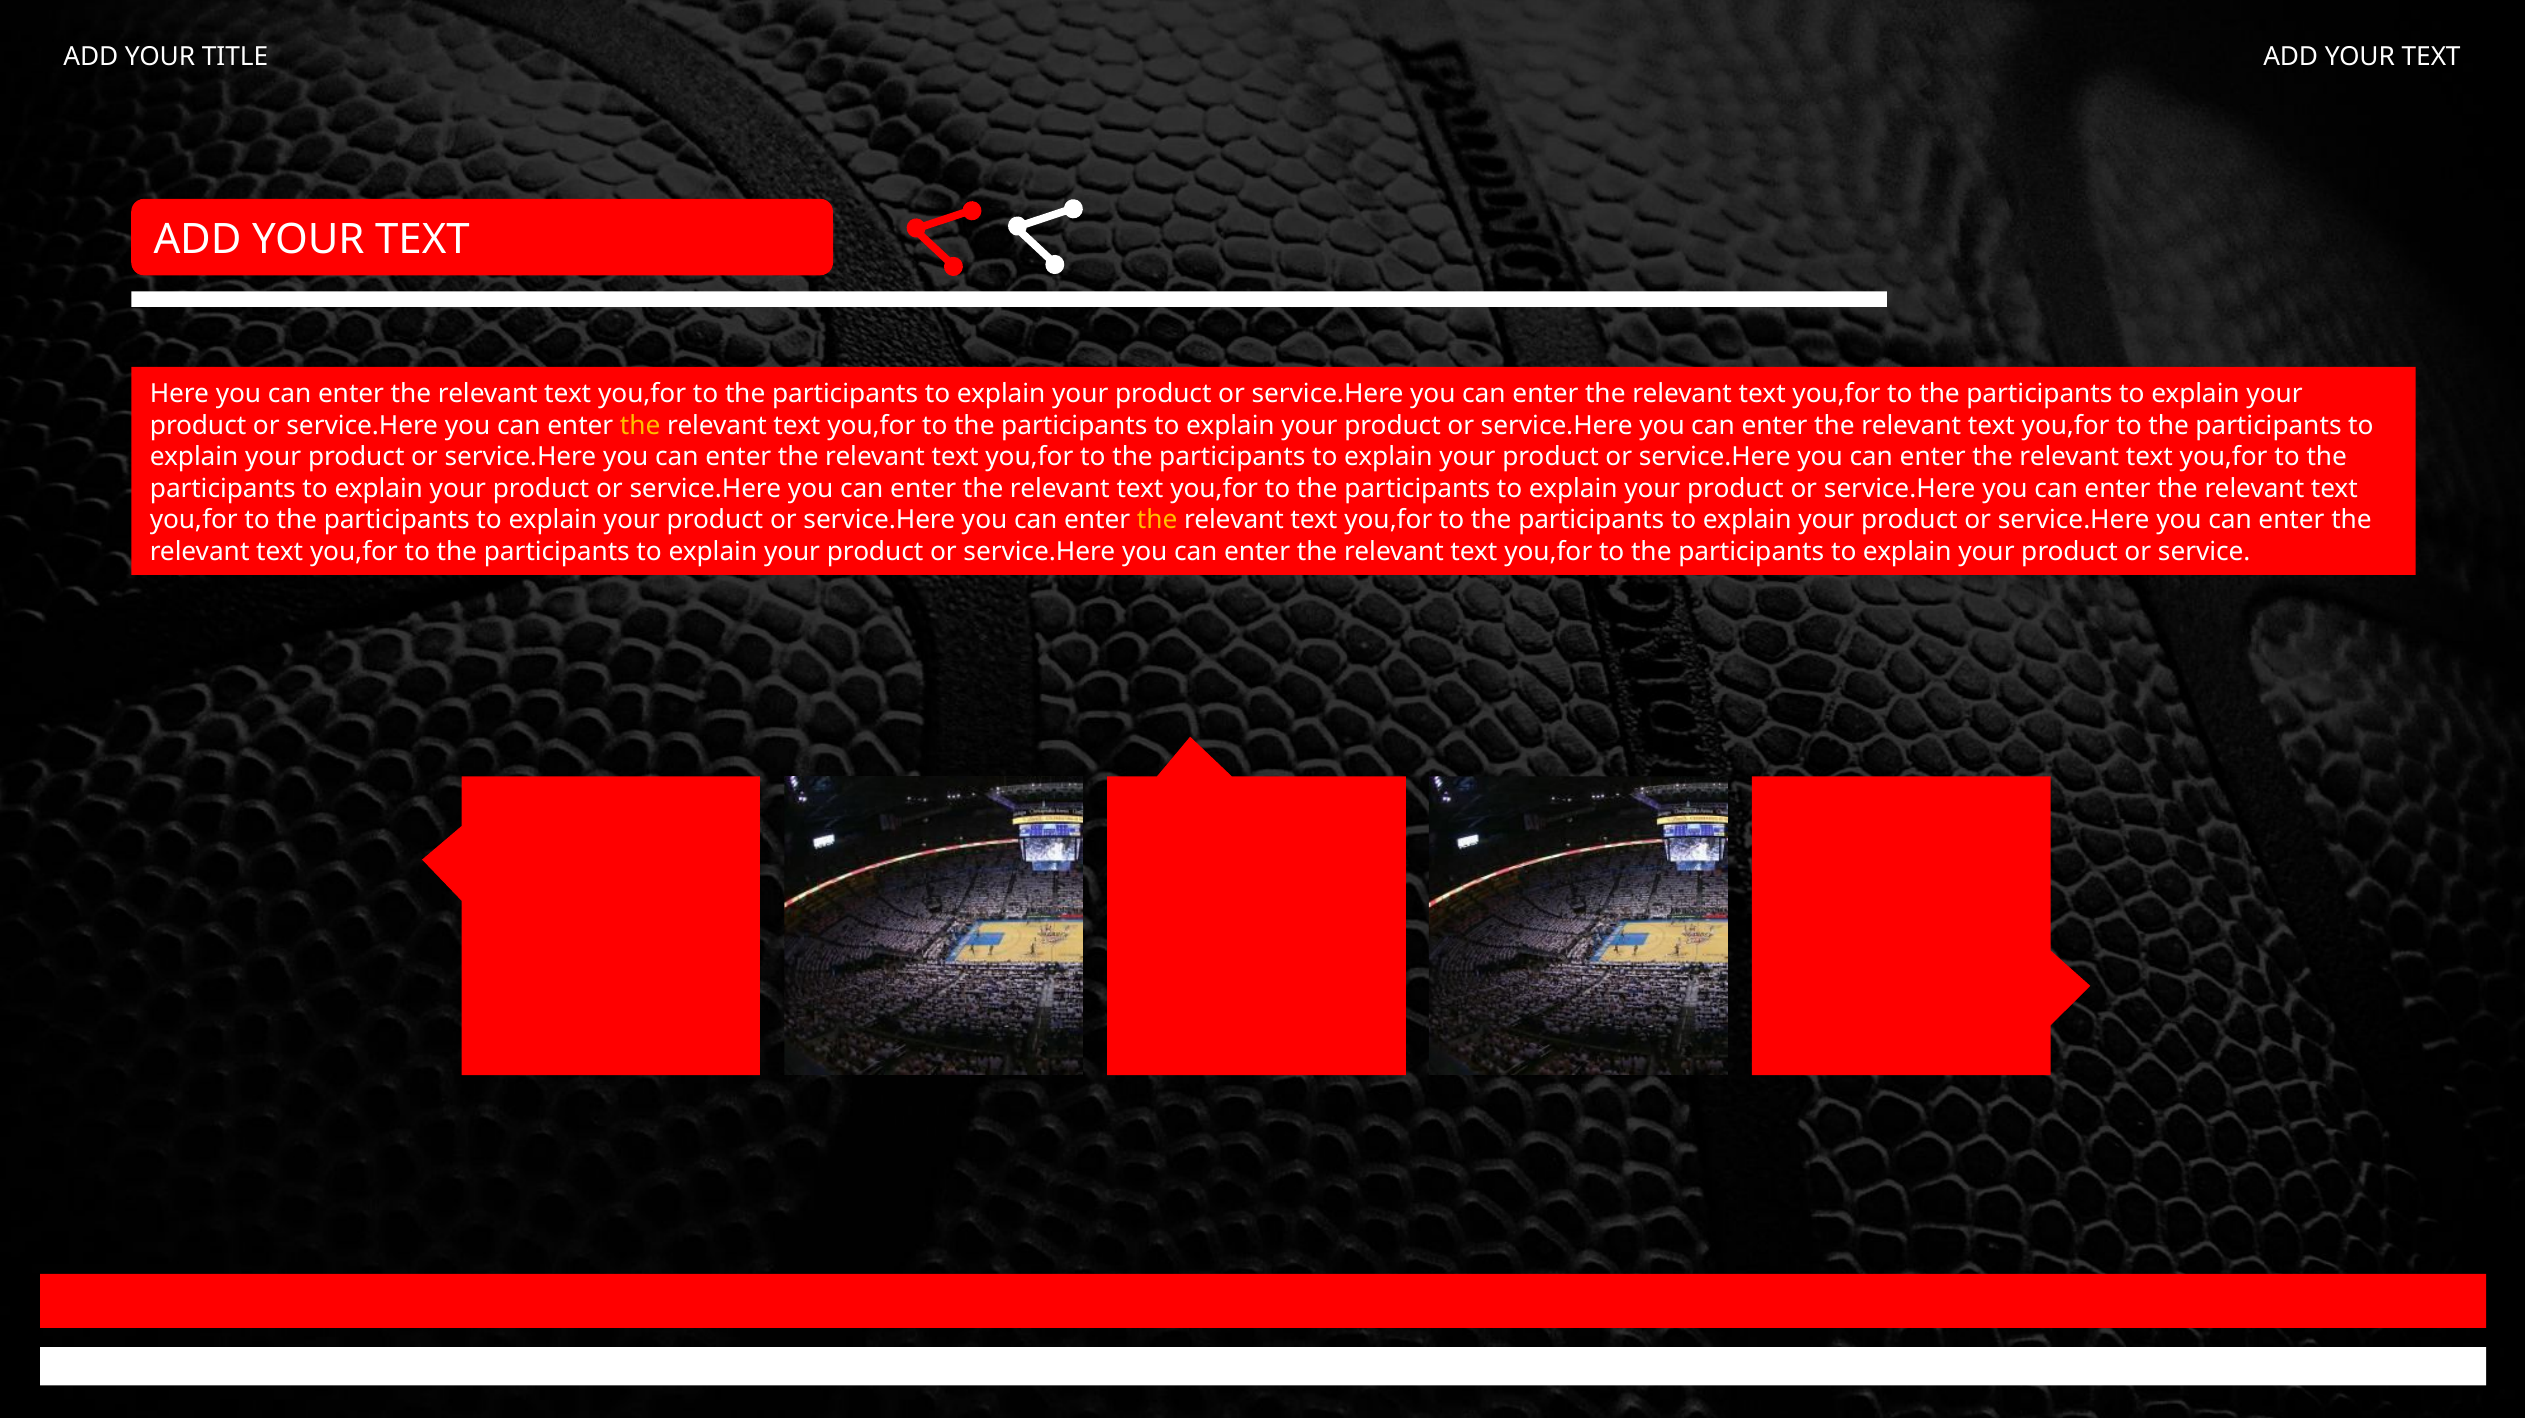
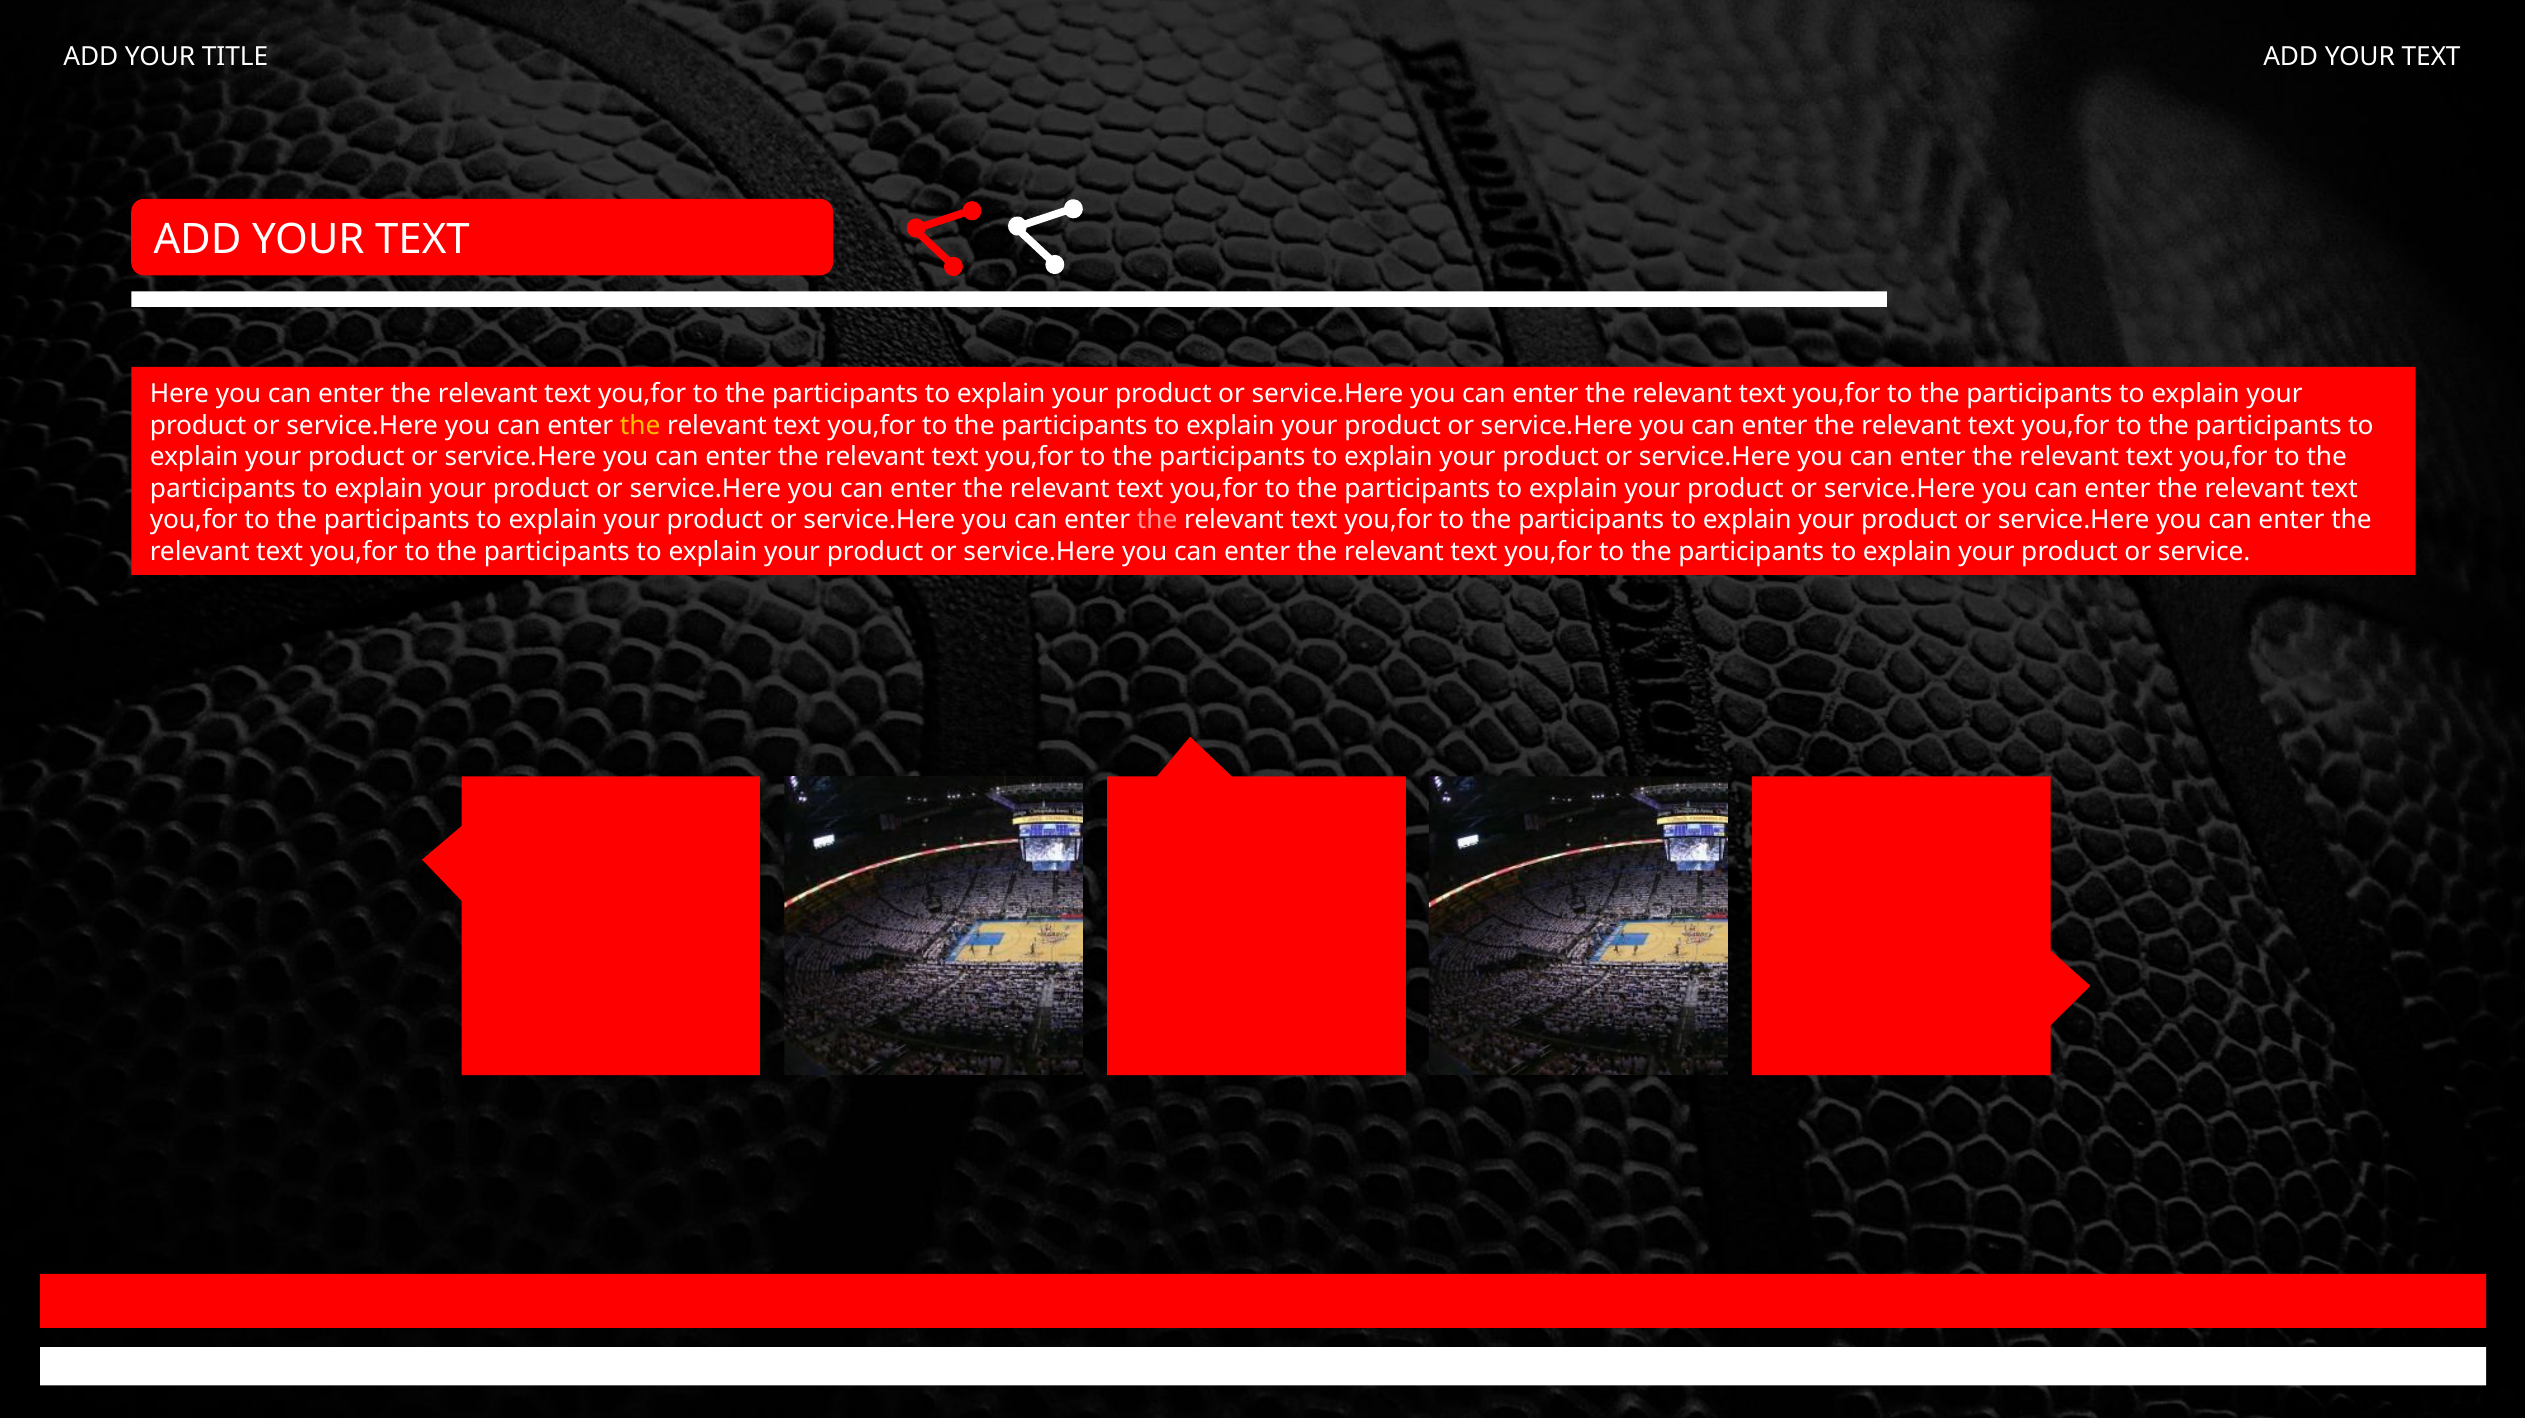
the colour: yellow -> pink (1157, 520)
